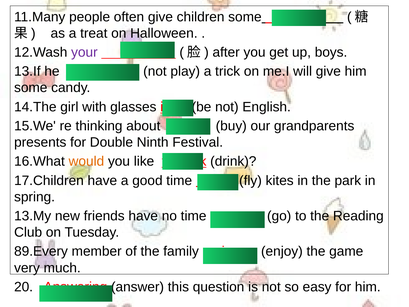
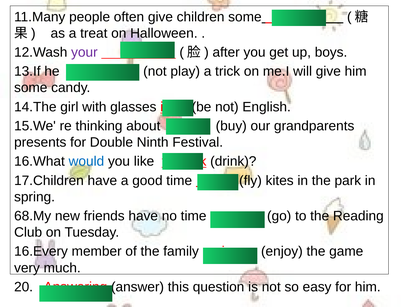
would colour: orange -> blue (86, 161)
13.My: 13.My -> 68.My (33, 216)
89.Every: 89.Every -> 16.Every (41, 251)
